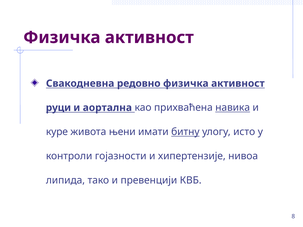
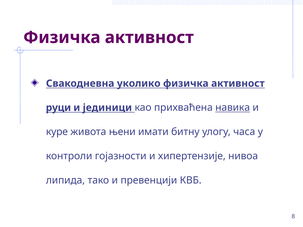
редовно: редовно -> уколико (139, 84)
аортална: аортална -> јединици (107, 108)
битну underline: present -> none (185, 132)
исто: исто -> часа (244, 132)
